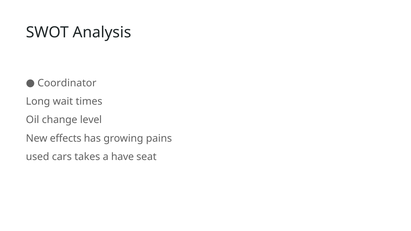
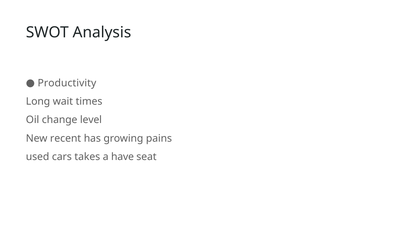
Coordinator: Coordinator -> Productivity (67, 83)
effects: effects -> recent (66, 138)
